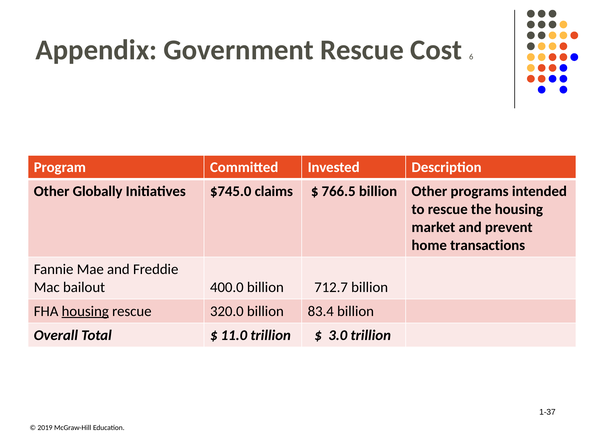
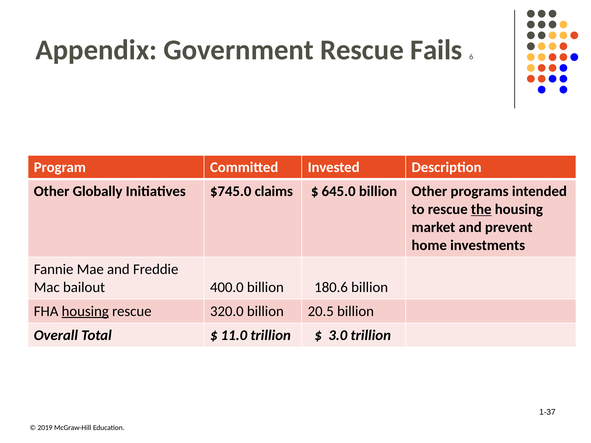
Cost: Cost -> Fails (436, 50)
766.5: 766.5 -> 645.0 (339, 191)
the underline: none -> present (481, 209)
transactions: transactions -> investments (488, 245)
712.7: 712.7 -> 180.6 (331, 287)
83.4: 83.4 -> 20.5 (321, 311)
